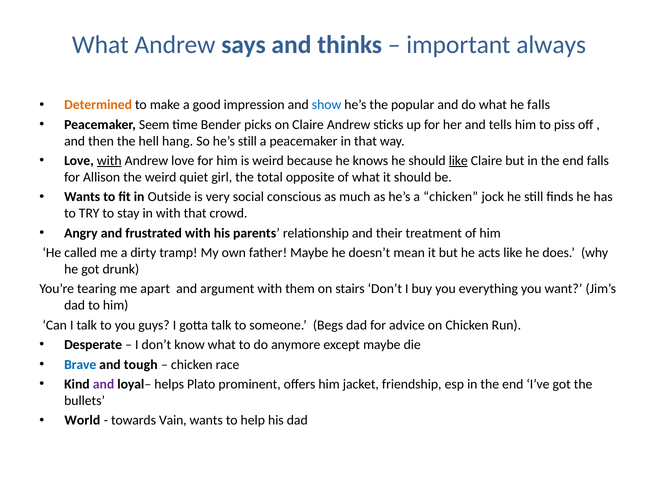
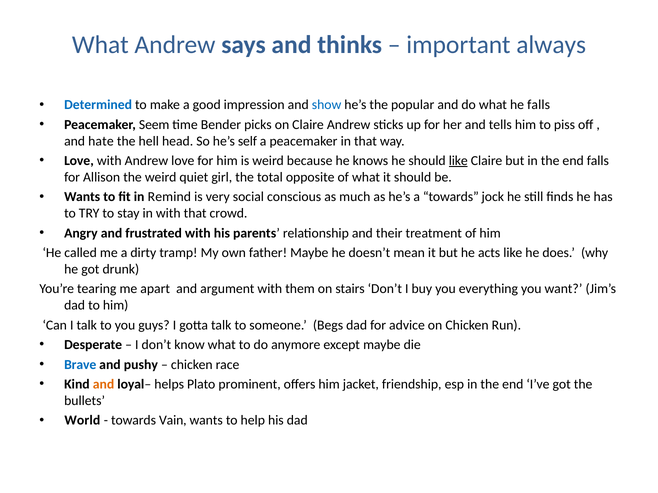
Determined colour: orange -> blue (98, 105)
then: then -> hate (101, 141)
hang: hang -> head (178, 141)
he’s still: still -> self (247, 141)
with underline: present -> none (109, 161)
Outside: Outside -> Remind (169, 197)
a chicken: chicken -> towards (451, 197)
tough: tough -> pushy (141, 365)
and colour: purple -> orange (103, 385)
